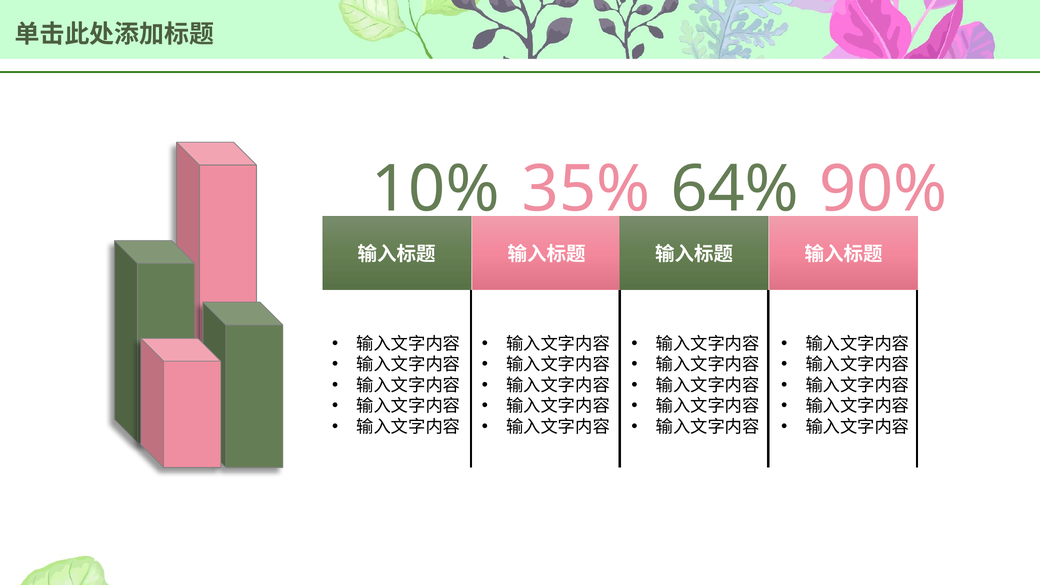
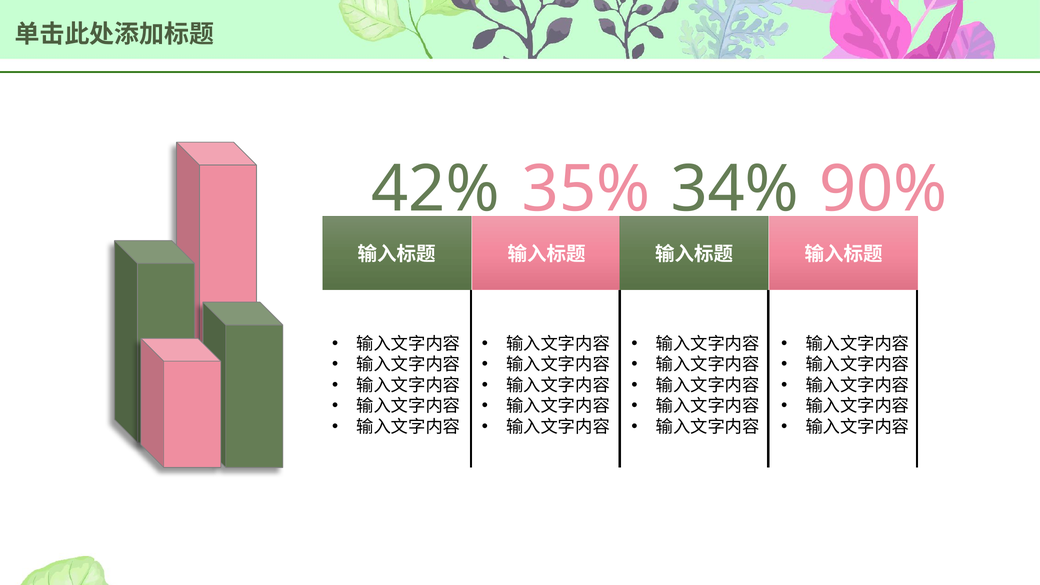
10%: 10% -> 42% (435, 190)
64%: 64% -> 34% (735, 190)
